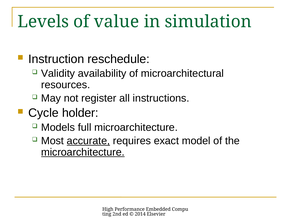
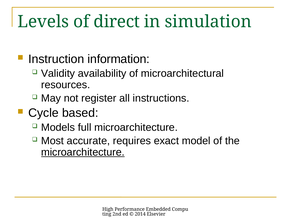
value: value -> direct (117, 22)
reschedule: reschedule -> information (119, 59)
holder: holder -> based (80, 113)
accurate underline: present -> none (88, 140)
